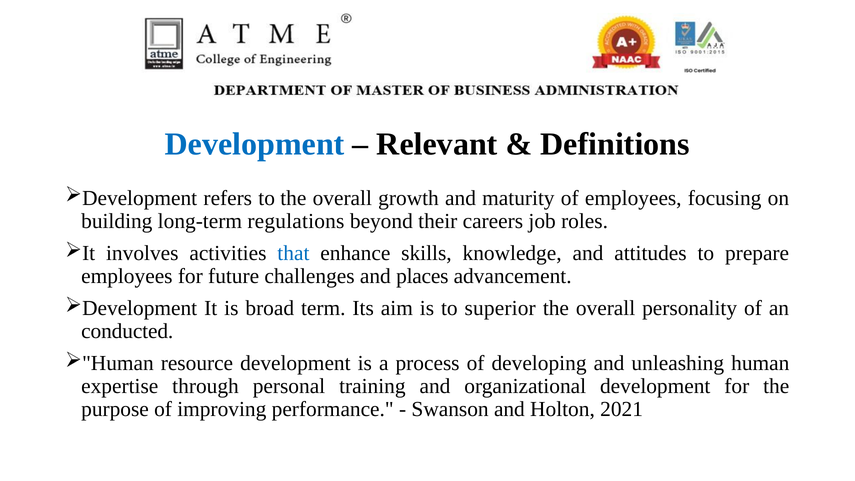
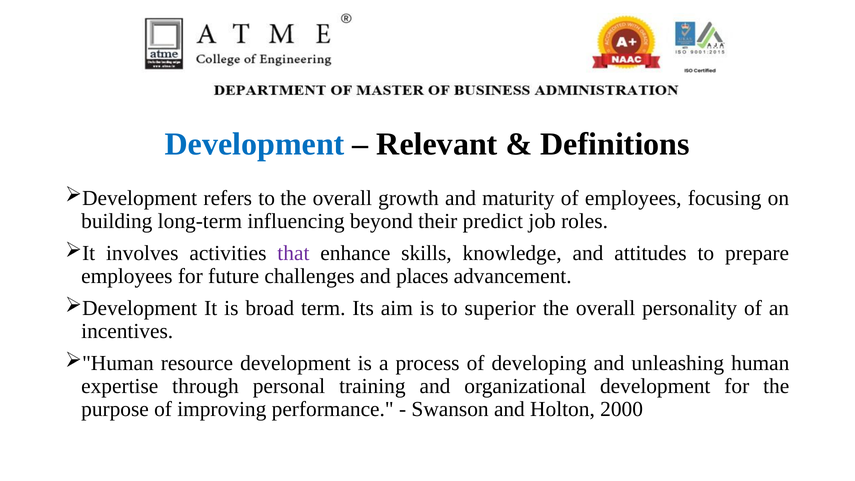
regulations: regulations -> influencing (296, 221)
careers: careers -> predict (493, 221)
that colour: blue -> purple (293, 253)
conducted: conducted -> incentives (127, 331)
2021: 2021 -> 2000 (622, 409)
